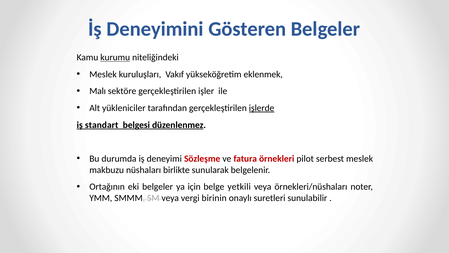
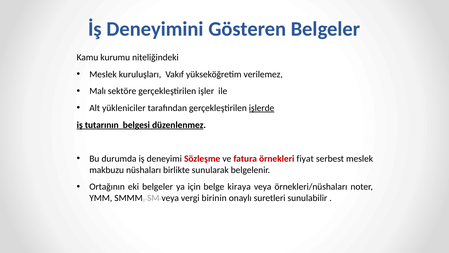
kurumu underline: present -> none (115, 57)
eklenmek: eklenmek -> verilemez (263, 74)
standart: standart -> tutarının (102, 125)
pilot: pilot -> fiyat (305, 158)
yetkili: yetkili -> kiraya (239, 187)
